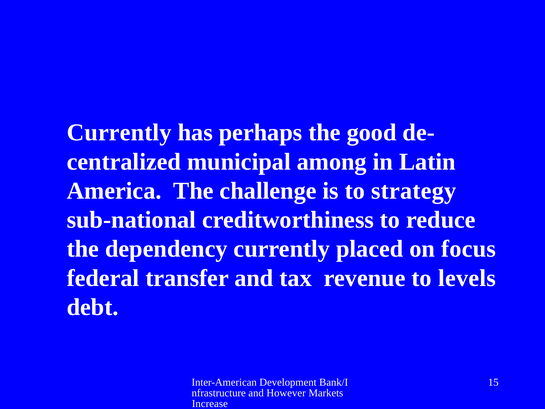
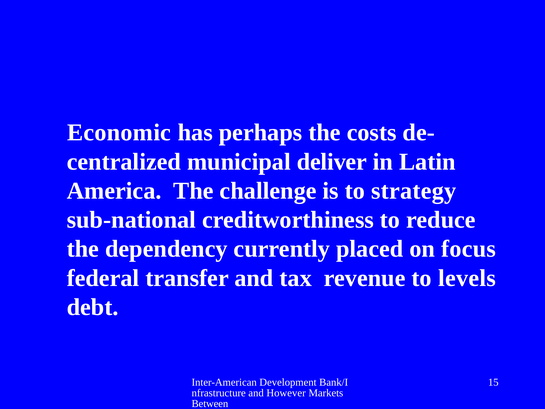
Currently: Currently -> Economic (119, 133)
good: good -> costs (372, 133)
among: among -> deliver (332, 162)
Increase: Increase -> Between (210, 403)
